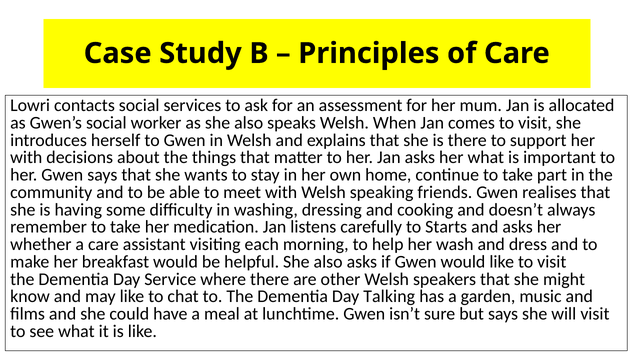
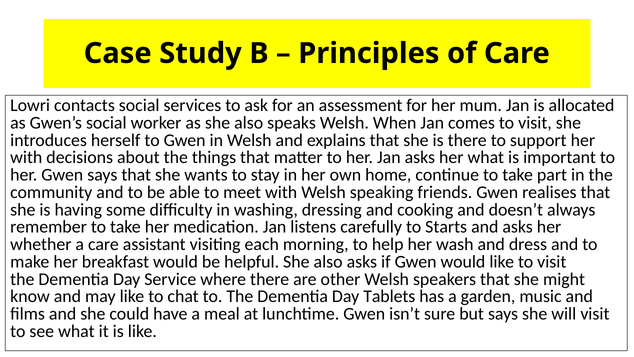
Talking: Talking -> Tablets (389, 296)
